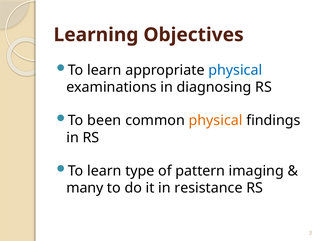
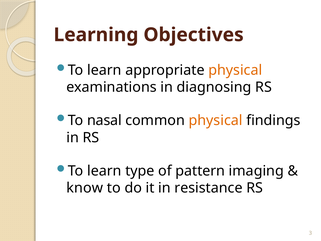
physical colour: blue -> orange (235, 70)
been: been -> nasal (104, 120)
many: many -> know (85, 188)
